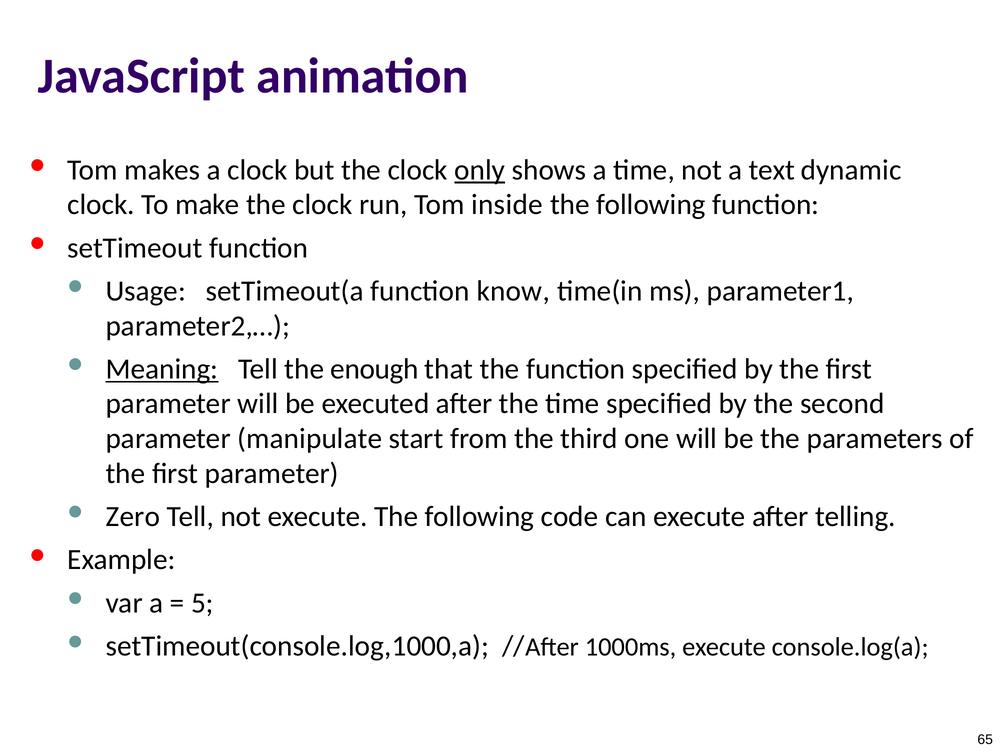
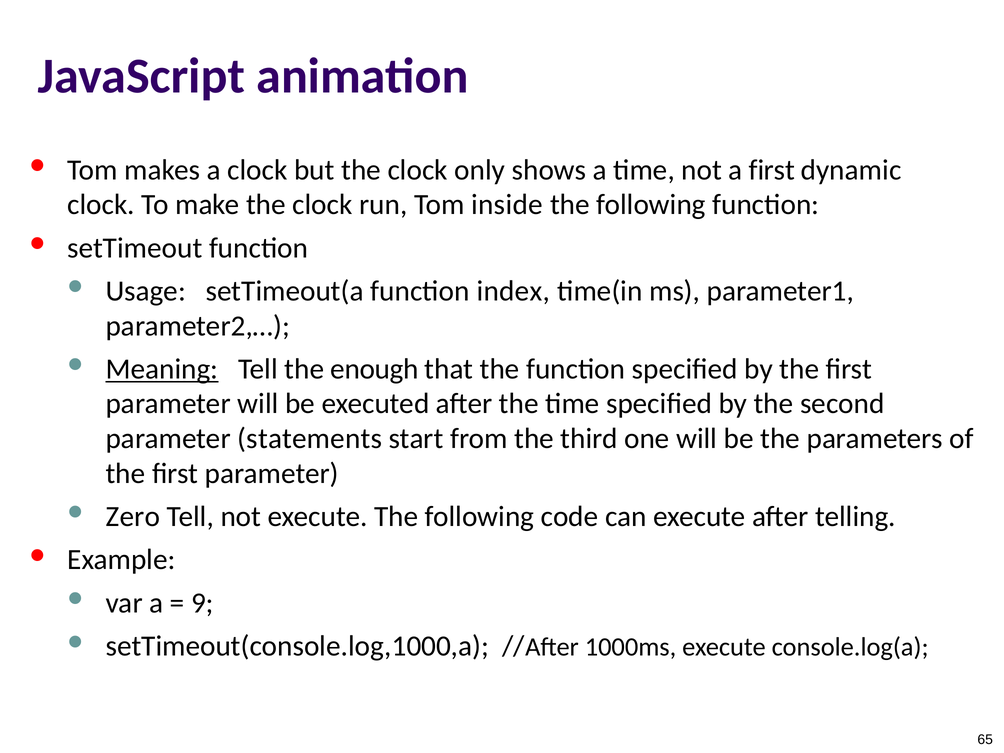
only underline: present -> none (480, 170)
a text: text -> first (772, 170)
know: know -> index (513, 291)
manipulate: manipulate -> statements (310, 439)
5: 5 -> 9 (202, 603)
